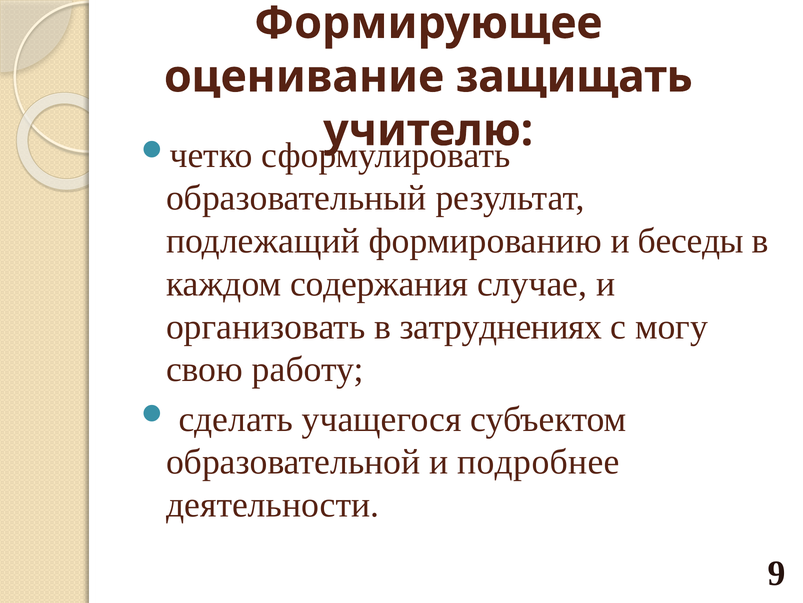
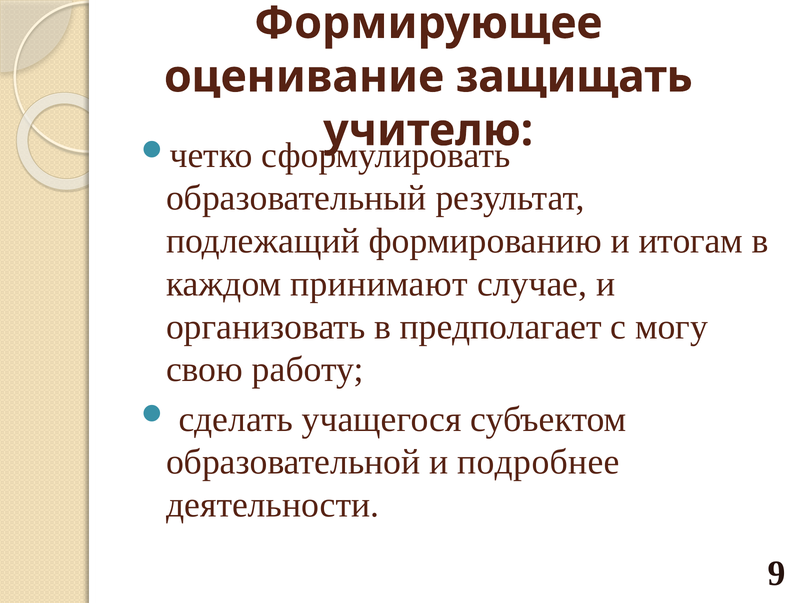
беседы: беседы -> итогам (691, 241)
содержания: содержания -> принимают (379, 284)
затруднениях: затруднениях -> предполагает (501, 326)
